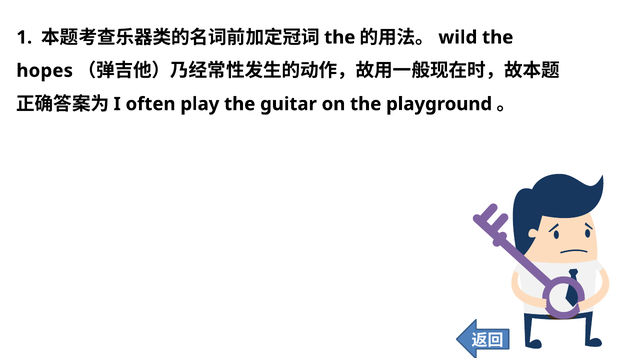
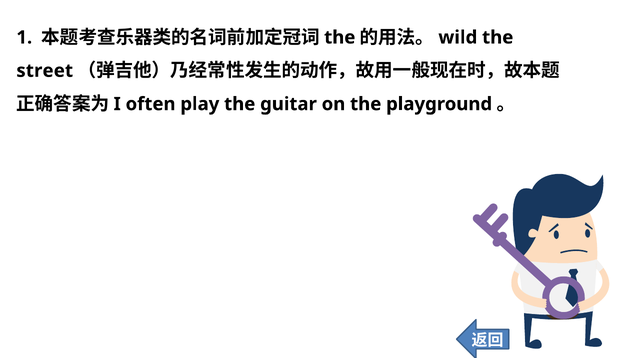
hopes: hopes -> street (45, 71)
